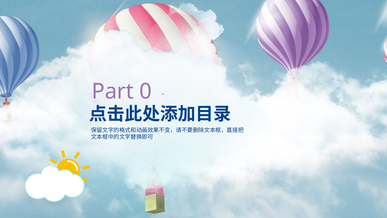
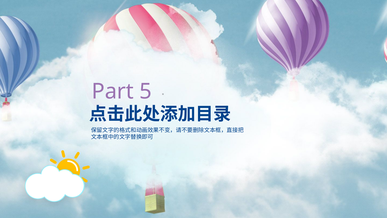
0: 0 -> 5 (146, 91)
